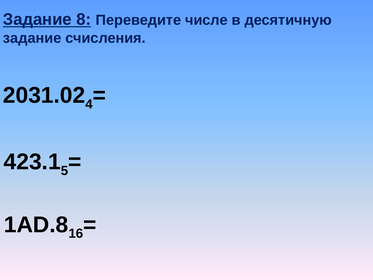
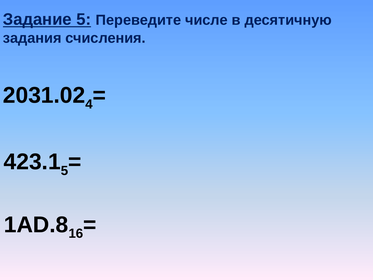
Задание 8: 8 -> 5 (84, 19)
задание: задание -> задания (32, 38)
